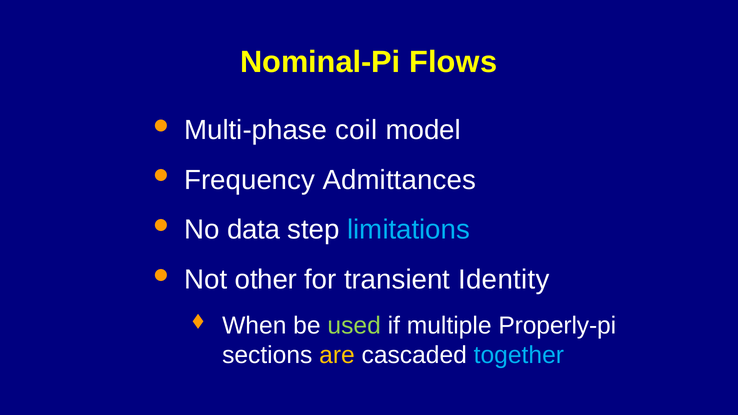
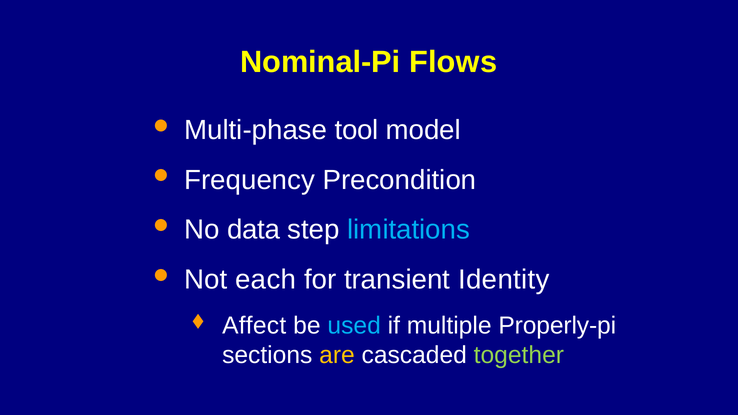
coil: coil -> tool (357, 130)
Admittances: Admittances -> Precondition (399, 180)
other: other -> each (266, 280)
When: When -> Affect (254, 325)
used colour: light green -> light blue (354, 325)
together colour: light blue -> light green (519, 355)
